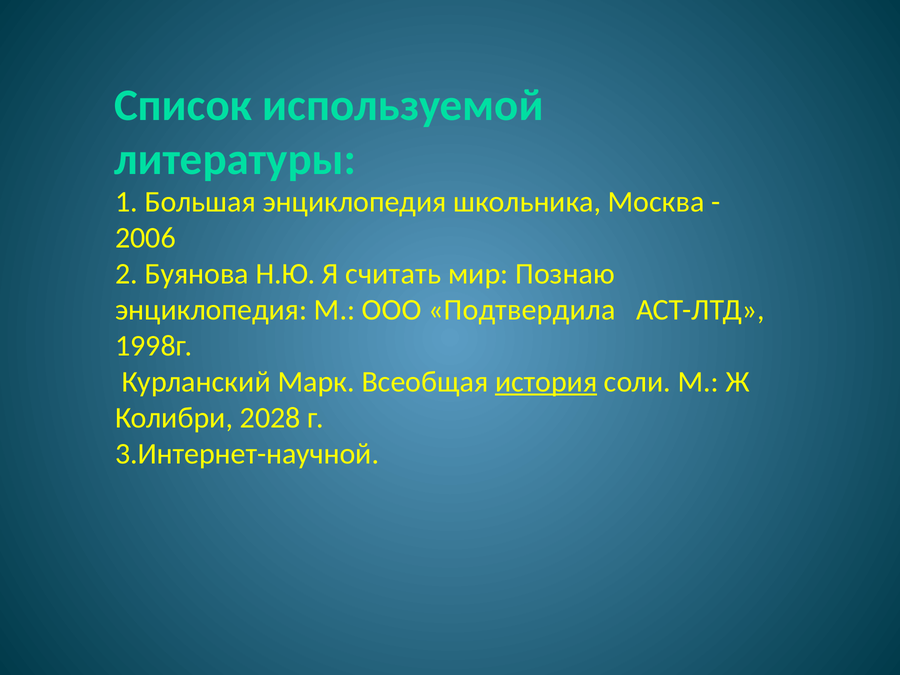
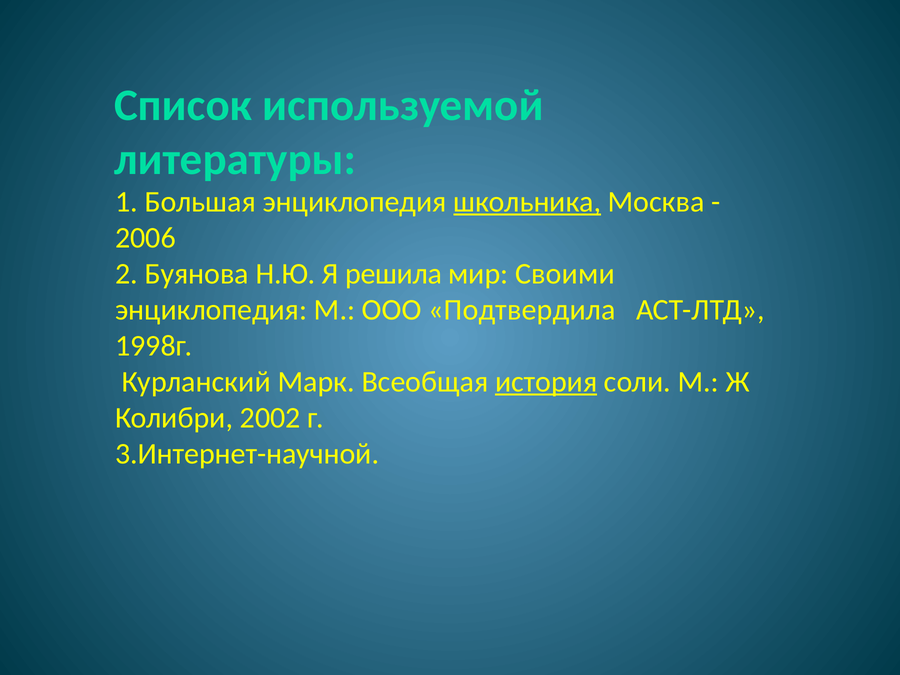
школьника underline: none -> present (527, 202)
считать: считать -> решила (394, 274)
Познаю: Познаю -> Своими (565, 274)
2028: 2028 -> 2002 (270, 418)
